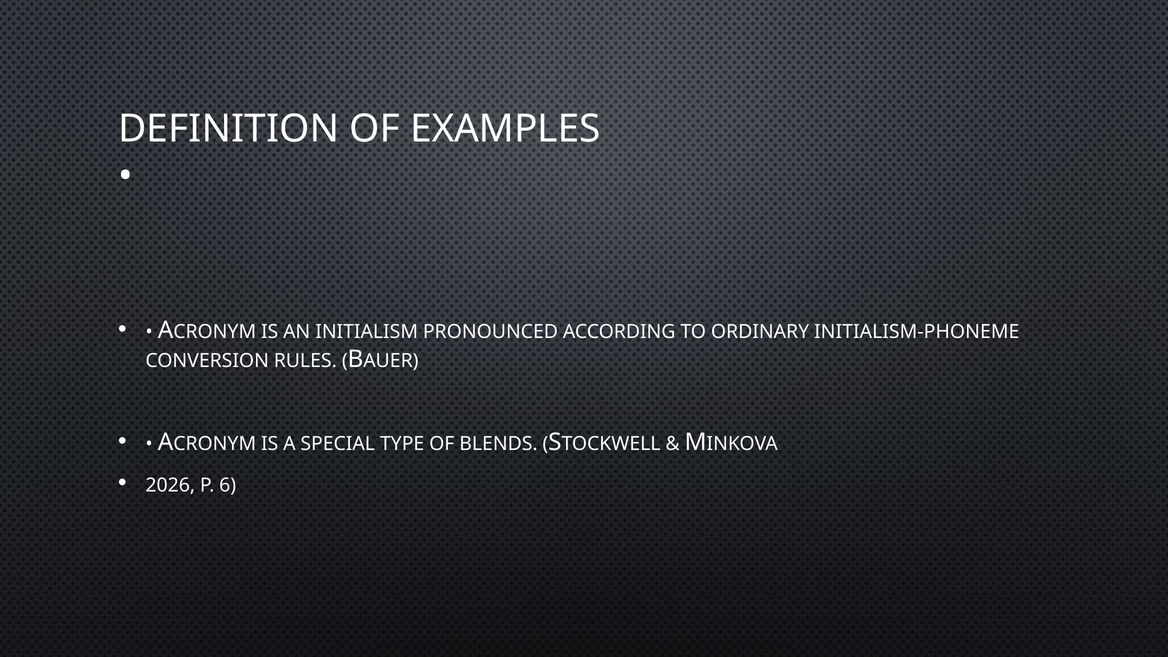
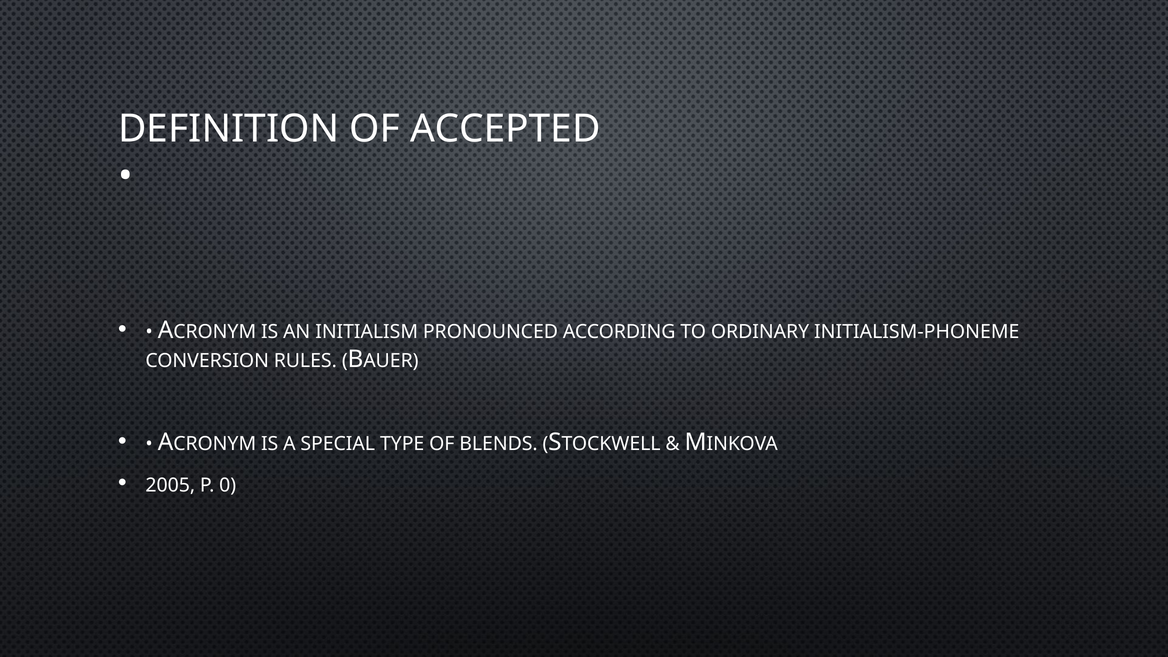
EXAMPLES: EXAMPLES -> ACCEPTED (505, 129)
2026: 2026 -> 2005 (170, 485)
6: 6 -> 0 (228, 485)
